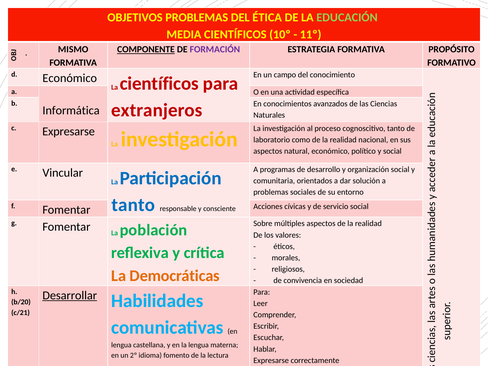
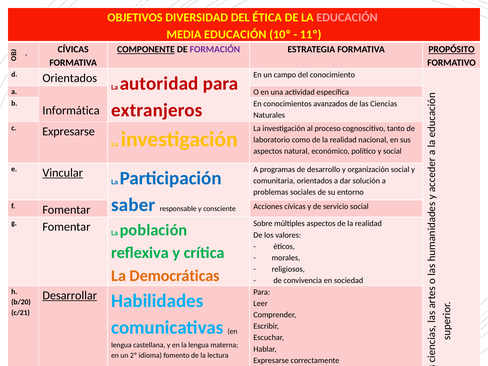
OBJETIVOS PROBLEMAS: PROBLEMAS -> DIVERSIDAD (197, 17)
EDUCACIÓN colour: light green -> pink (347, 17)
MEDIA CIENTÍFICOS: CIENTÍFICOS -> EDUCACIÓN (235, 35)
PROPÓSITO underline: none -> present (452, 50)
MISMO: MISMO -> CÍVICAS (73, 50)
d Económico: Económico -> Orientados (70, 78)
La científicos: científicos -> autoridad (159, 84)
Vincular underline: none -> present (63, 173)
tanto: tanto -> saber (133, 205)
